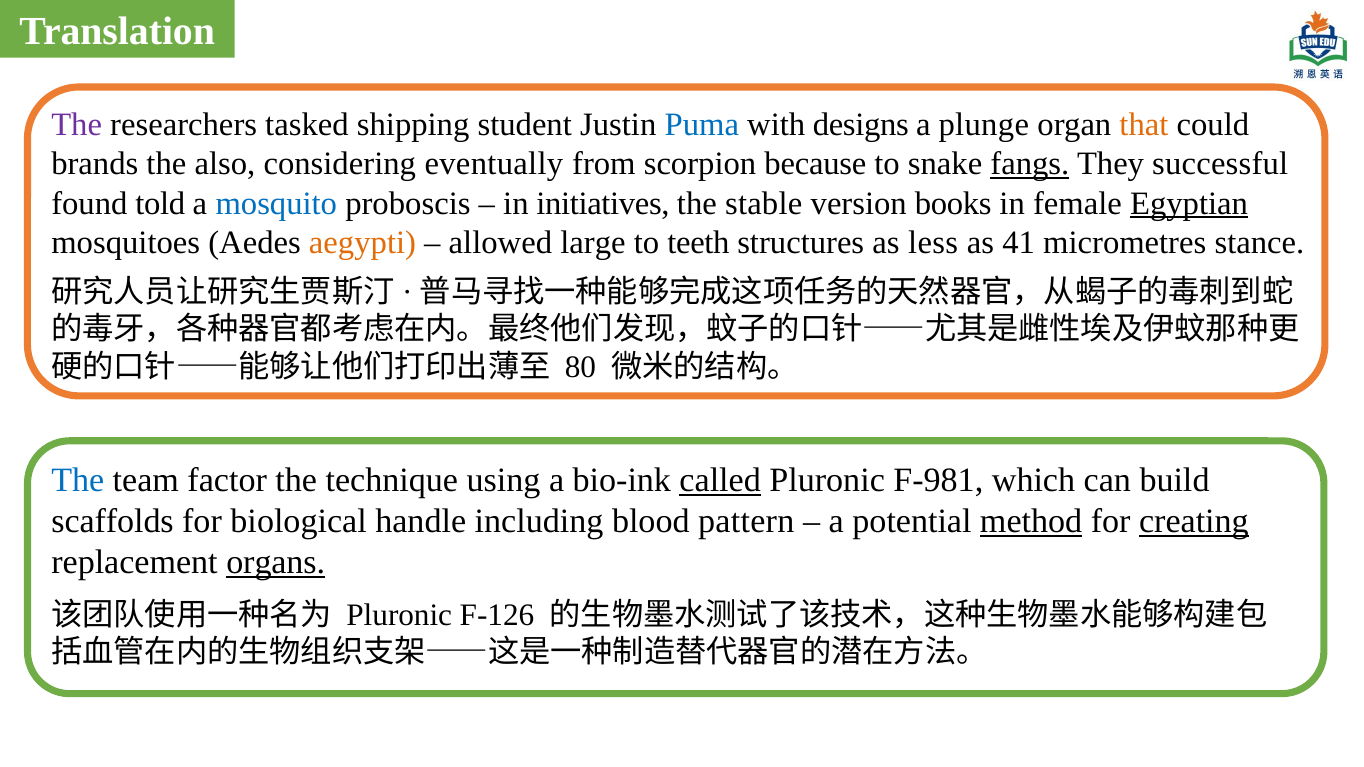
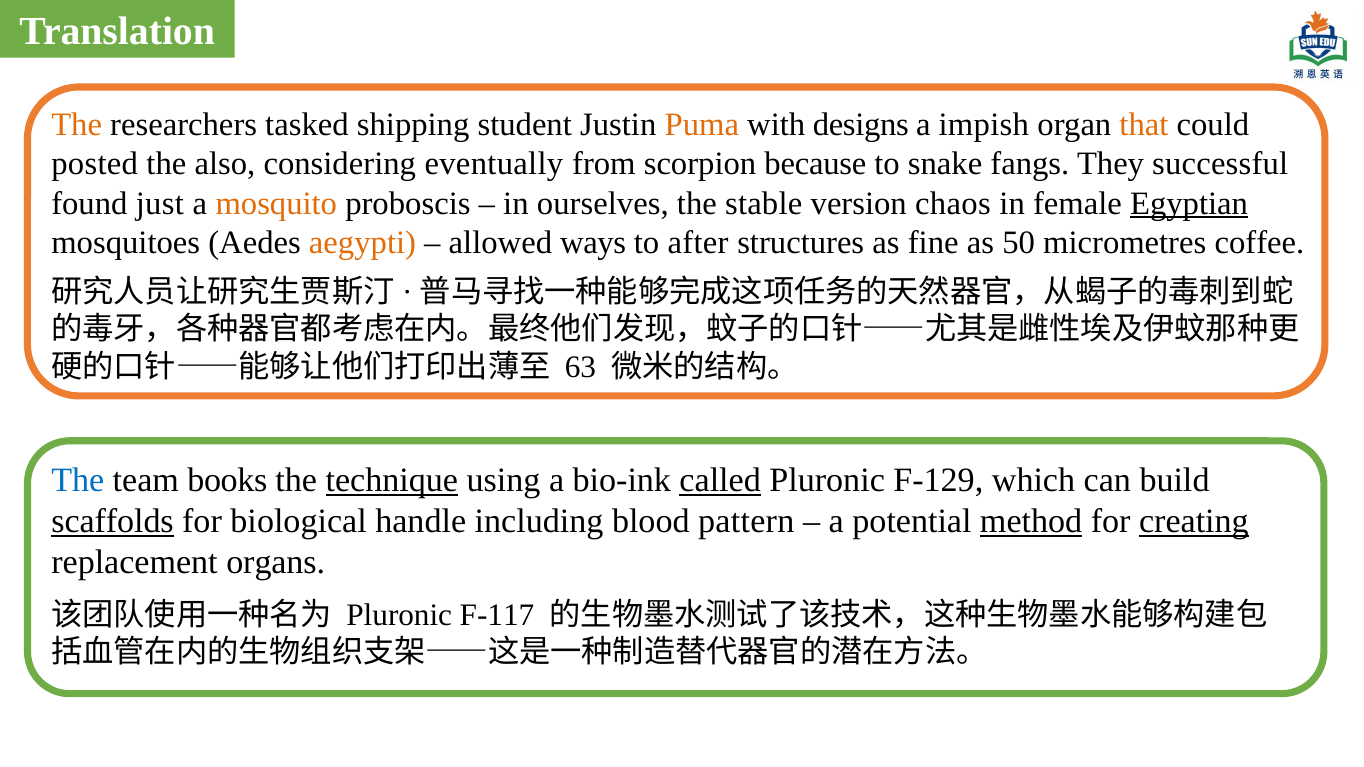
The colour: purple -> orange (77, 125)
Puma colour: blue -> orange (702, 125)
plunge: plunge -> impish (984, 125)
brands: brands -> posted (95, 164)
fangs underline: present -> none (1030, 164)
told: told -> just (160, 203)
mosquito colour: blue -> orange (276, 203)
initiatives: initiatives -> ourselves (603, 203)
books: books -> chaos (953, 203)
large: large -> ways (593, 243)
teeth: teeth -> after (698, 243)
less: less -> fine (933, 243)
41: 41 -> 50 (1019, 243)
stance: stance -> coffee (1259, 243)
80: 80 -> 63 (580, 367)
factor: factor -> books (227, 481)
technique underline: none -> present (392, 481)
F-981: F-981 -> F-129 (938, 481)
scaffolds underline: none -> present (113, 522)
organs underline: present -> none (276, 562)
F-126: F-126 -> F-117 (497, 615)
